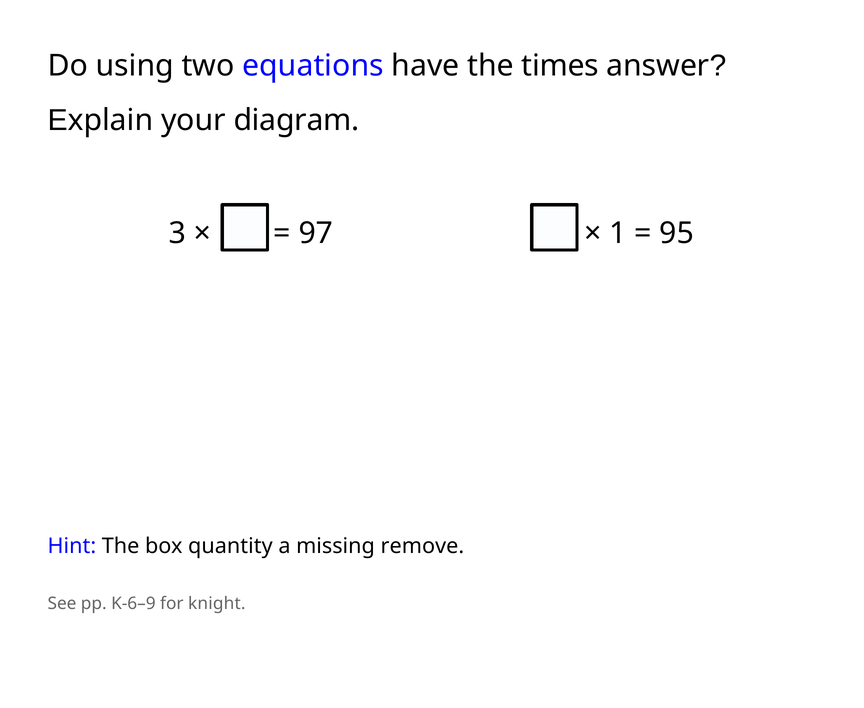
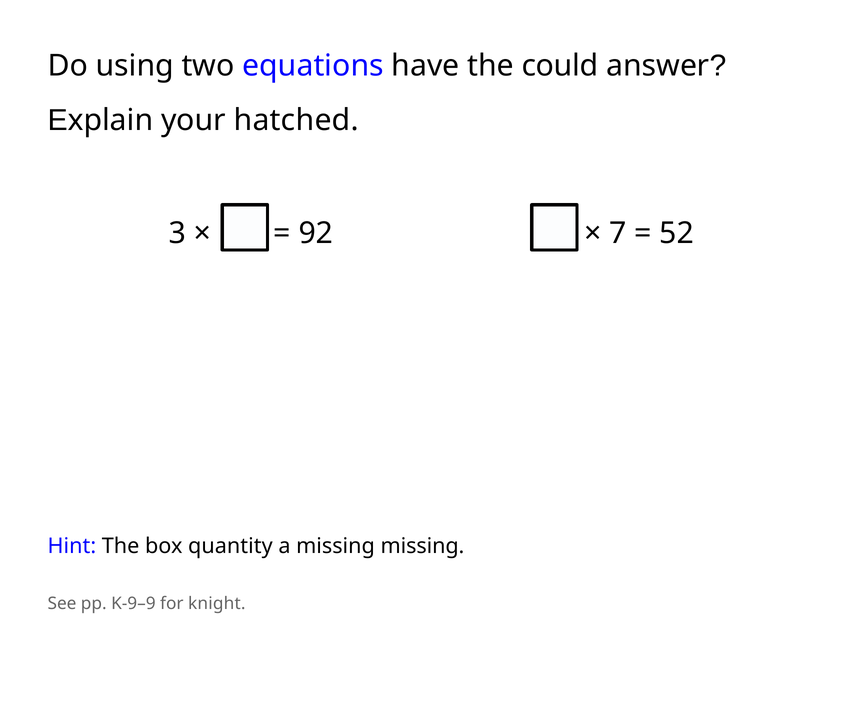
times: times -> could (560, 66)
diagram: diagram -> hatched (296, 120)
97: 97 -> 92 (316, 234)
1: 1 -> 7 (618, 234)
95: 95 -> 52 (677, 234)
missing remove: remove -> missing (422, 546)
K-6–9: K-6–9 -> K-9–9 (133, 604)
